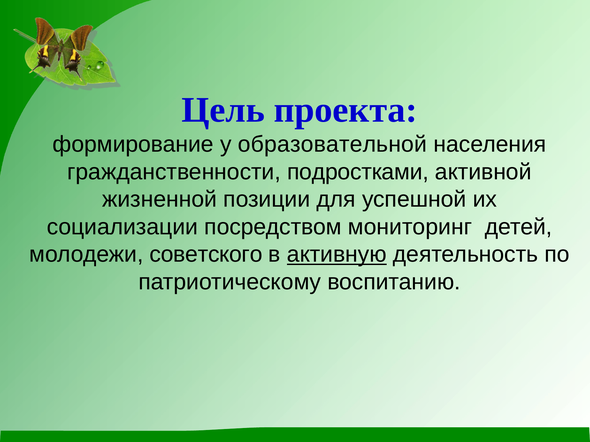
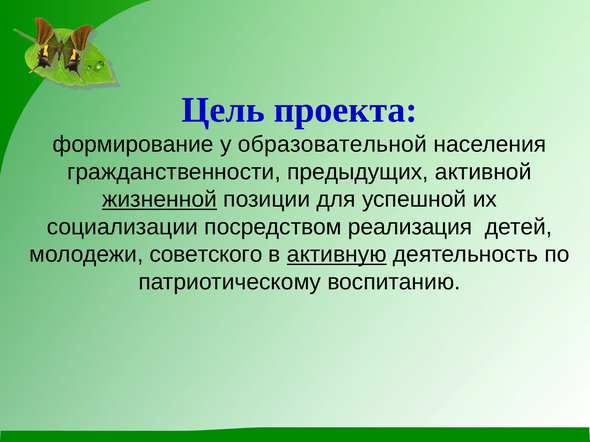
подростками: подростками -> предыдущих (358, 172)
жизненной underline: none -> present (160, 200)
мониторинг: мониторинг -> реализация (410, 227)
